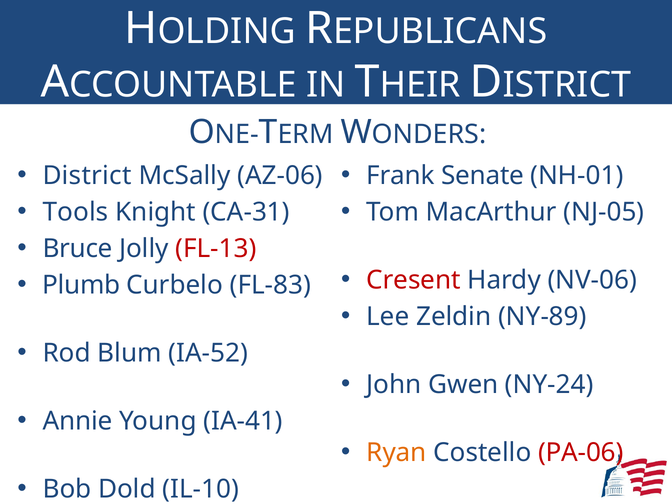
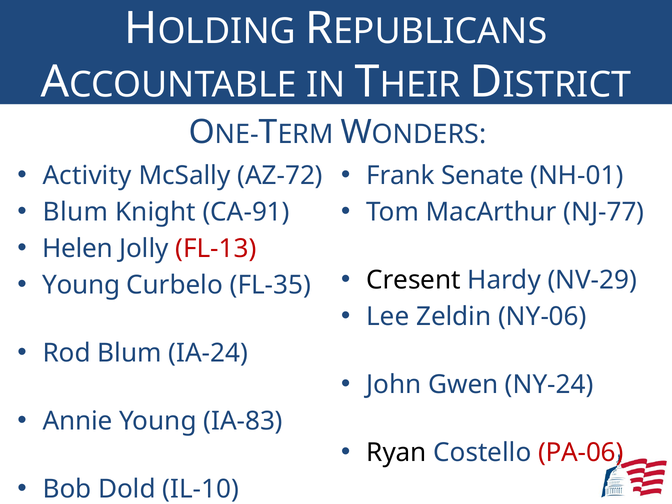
District: District -> Activity (87, 175)
AZ-06: AZ-06 -> AZ-72 (280, 175)
Tools: Tools -> Blum (75, 212)
CA-31: CA-31 -> CA-91 (246, 212)
NJ-05: NJ-05 -> NJ-77 (604, 212)
Bruce: Bruce -> Helen (78, 249)
Cresent colour: red -> black (413, 280)
NV-06: NV-06 -> NV-29 (592, 280)
Plumb: Plumb -> Young (81, 285)
FL-83: FL-83 -> FL-35 (270, 285)
NY-89: NY-89 -> NY-06 (542, 317)
IA-52: IA-52 -> IA-24 (208, 353)
IA-41: IA-41 -> IA-83 (243, 421)
Ryan colour: orange -> black (396, 453)
